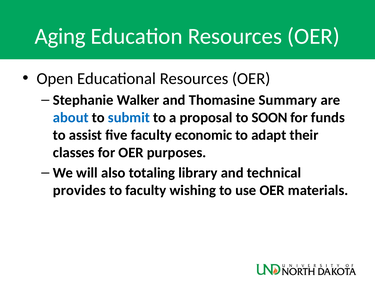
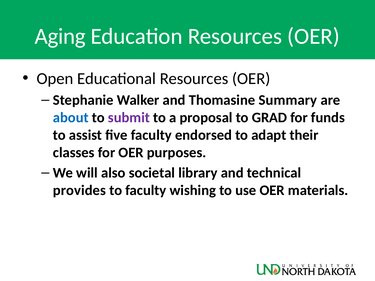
submit colour: blue -> purple (129, 118)
SOON: SOON -> GRAD (269, 118)
economic: economic -> endorsed (204, 135)
totaling: totaling -> societal (152, 173)
